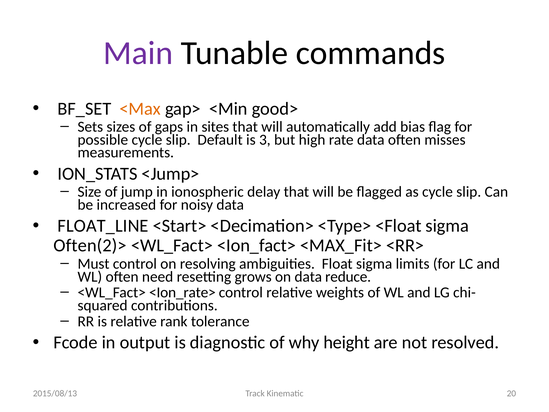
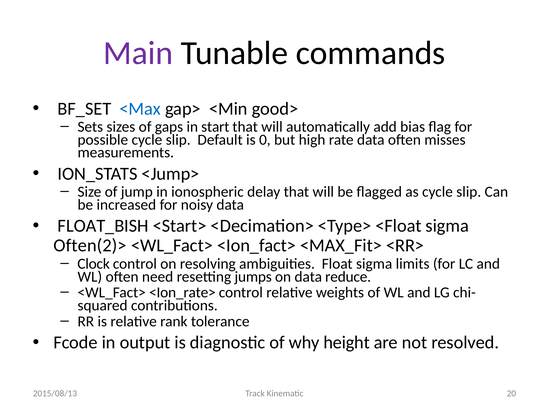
<Max colour: orange -> blue (140, 109)
sites: sites -> start (215, 127)
3: 3 -> 0 (265, 140)
FLOAT_LINE: FLOAT_LINE -> FLOAT_BISH (103, 226)
Must: Must -> Clock (94, 264)
grows: grows -> jumps (253, 277)
